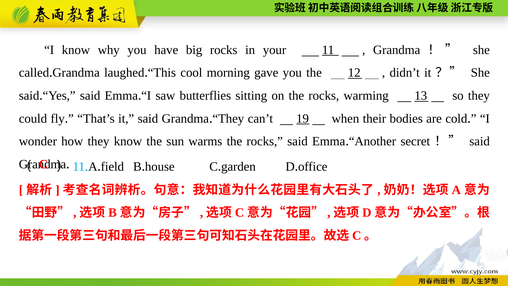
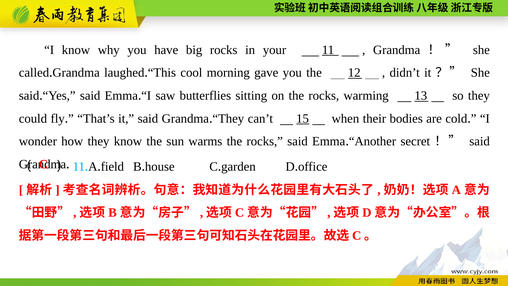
19: 19 -> 15 (303, 118)
